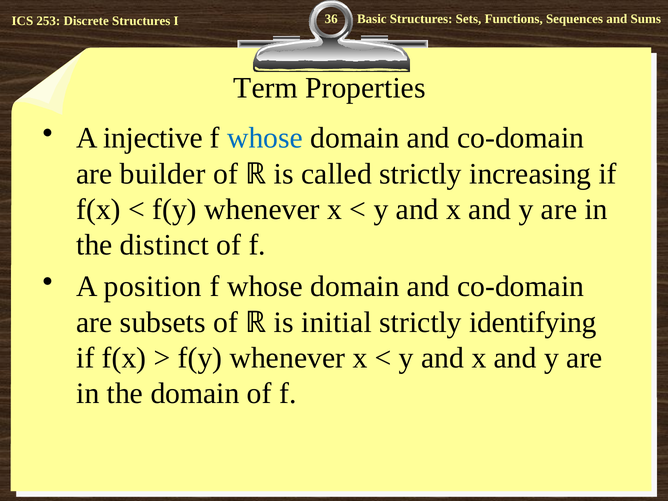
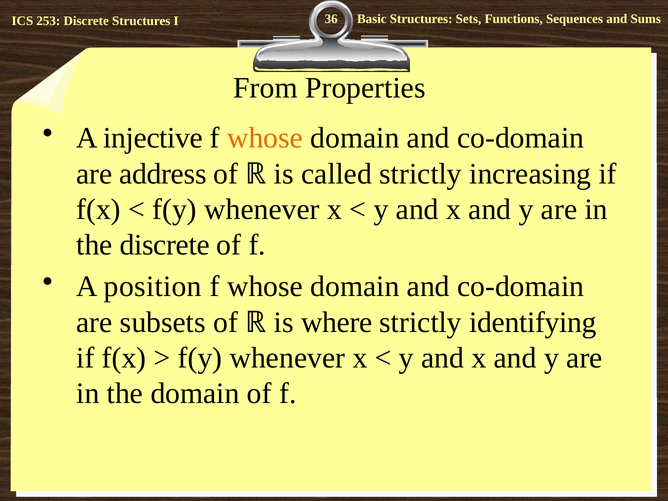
Term: Term -> From (266, 88)
whose colour: blue -> orange (265, 138)
builder: builder -> address (163, 174)
the distinct: distinct -> discrete (165, 245)
initial: initial -> where (337, 322)
